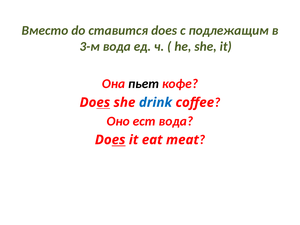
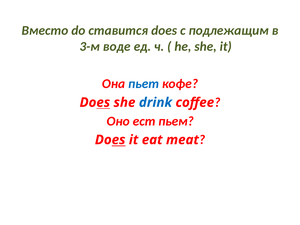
3-м вода: вода -> воде (117, 46)
пьет colour: black -> blue (144, 84)
ест вода: вода -> пьем (176, 121)
